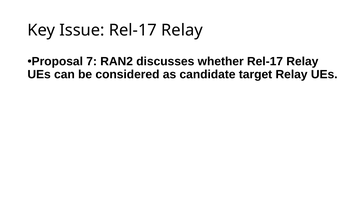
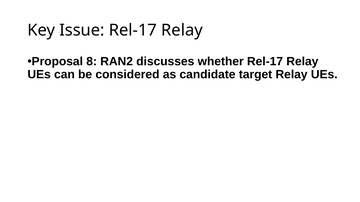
7: 7 -> 8 (92, 62)
